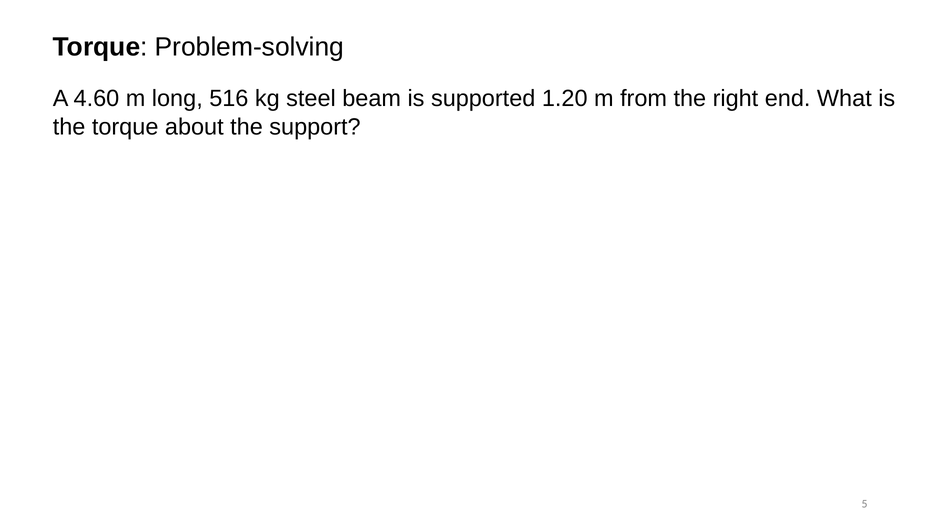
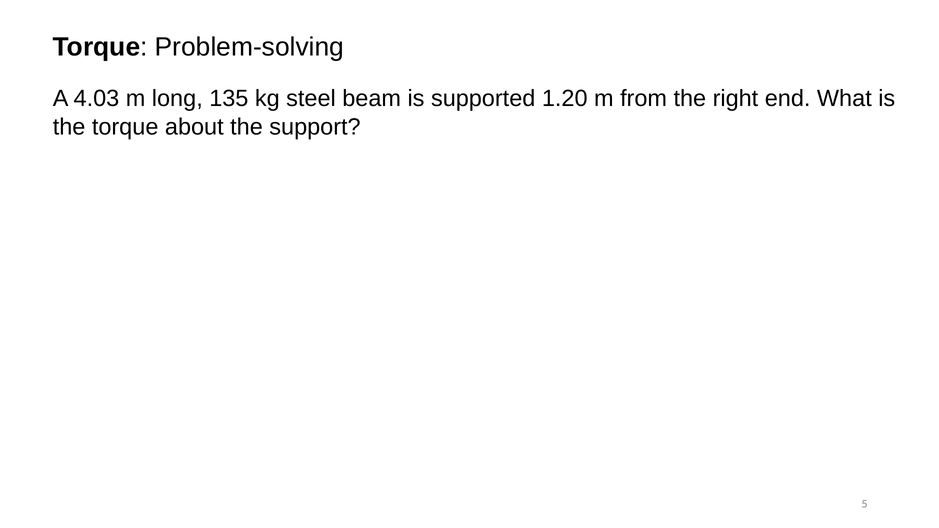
4.60: 4.60 -> 4.03 (96, 99)
516: 516 -> 135 (229, 99)
